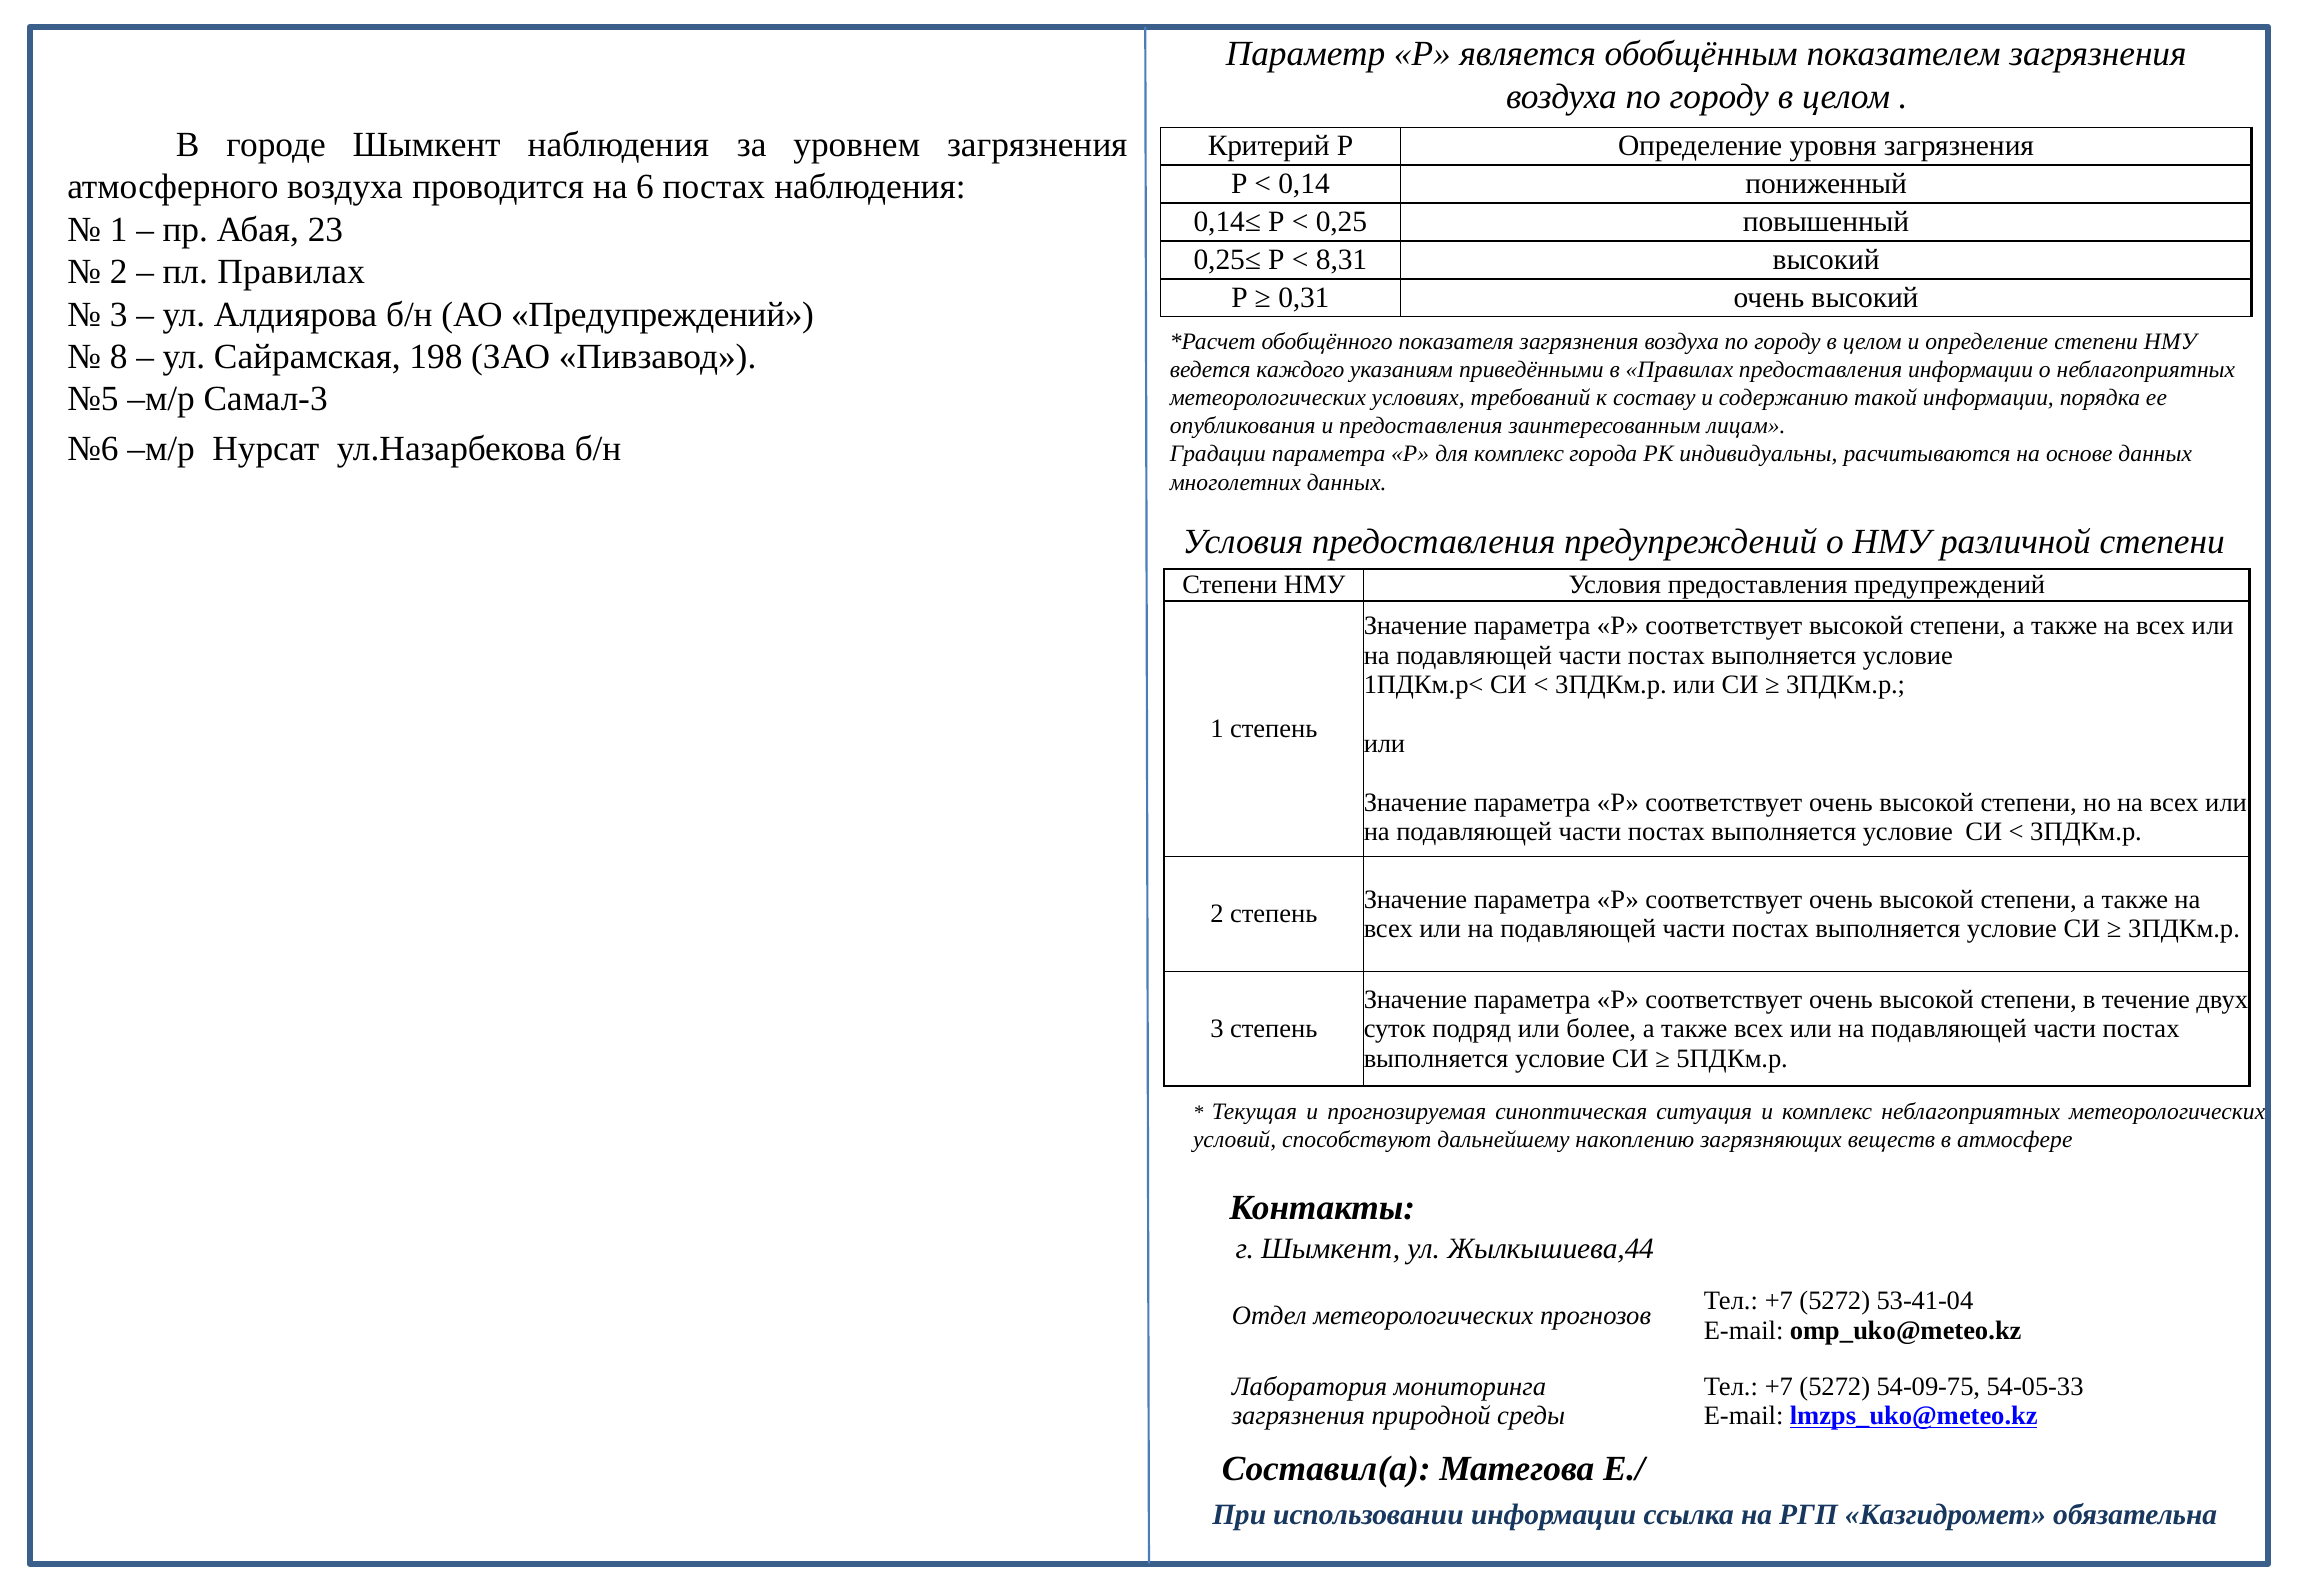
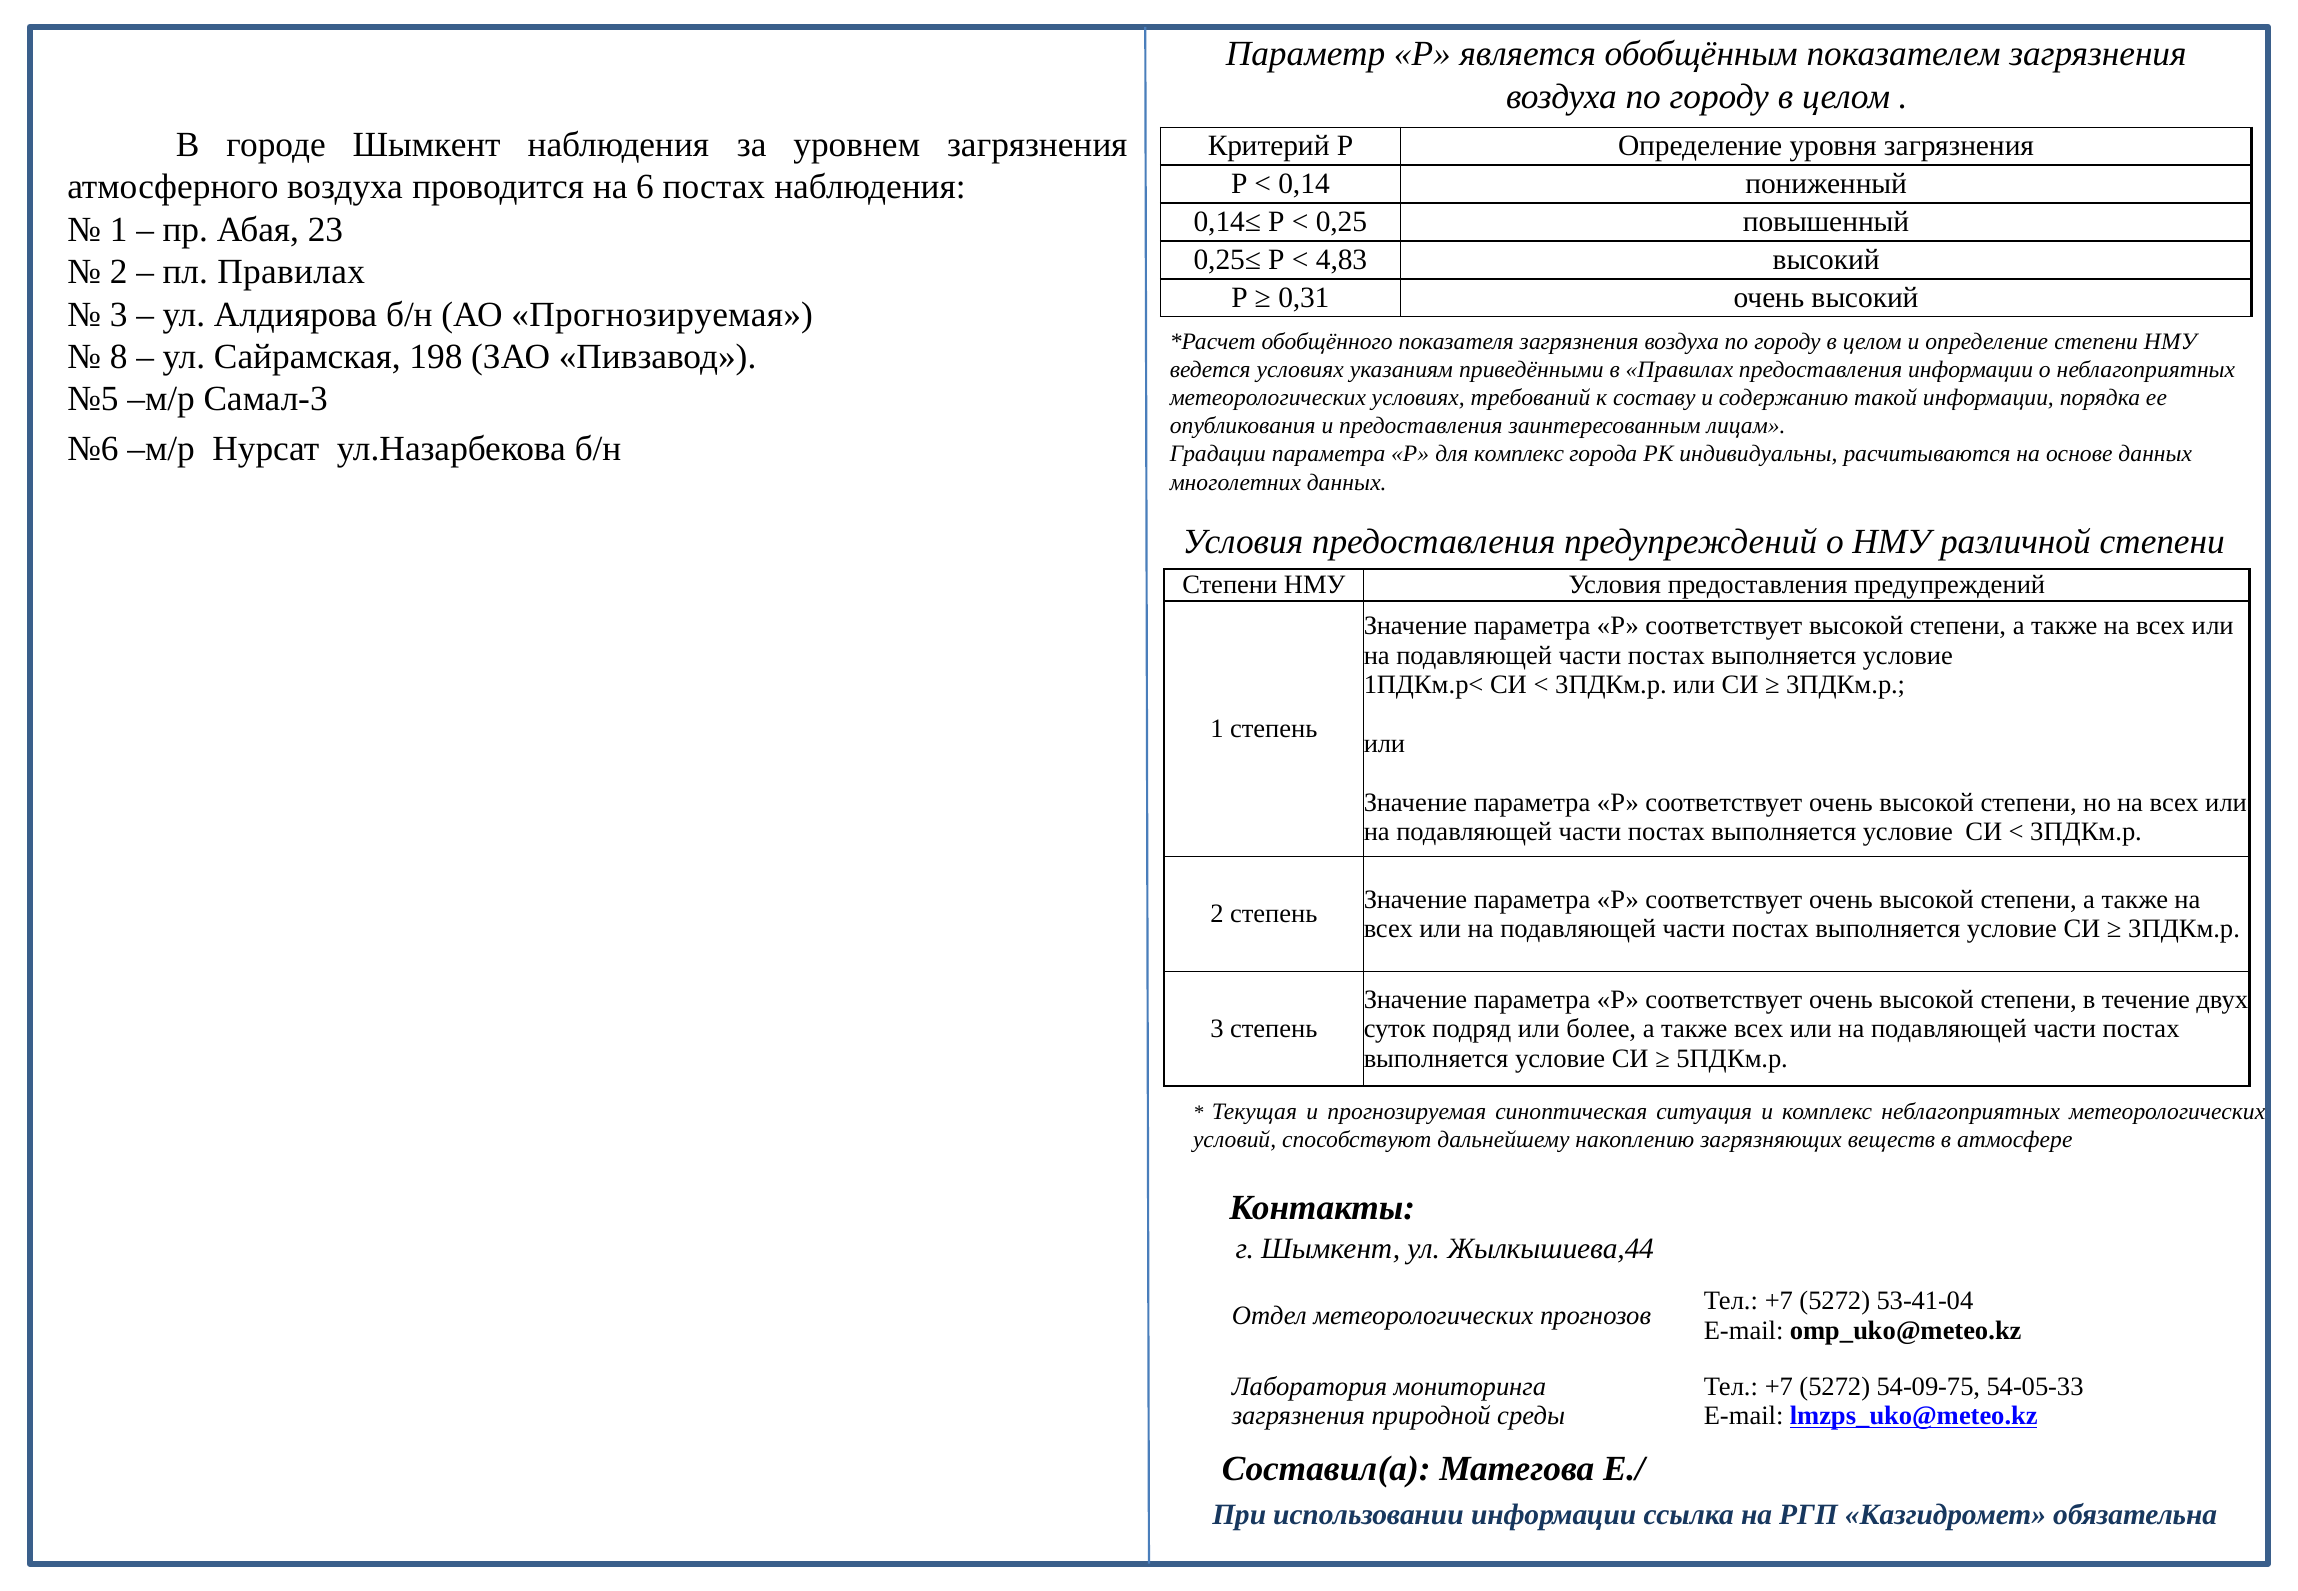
8,31: 8,31 -> 4,83 (1342, 260)
АО Предупреждений: Предупреждений -> Прогнозируемая (662, 314)
ведется каждого: каждого -> условиях (1300, 369)
